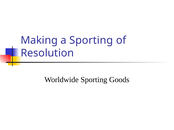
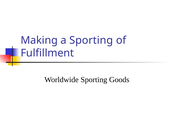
Resolution: Resolution -> Fulfillment (47, 53)
